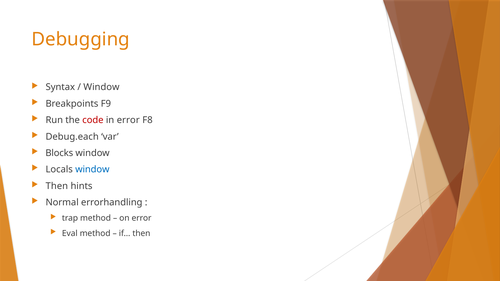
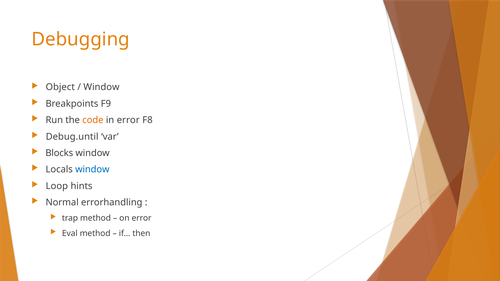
Syntax: Syntax -> Object (60, 87)
code colour: red -> orange (93, 120)
Debug.each: Debug.each -> Debug.until (72, 137)
Then: Then -> Loop (57, 186)
